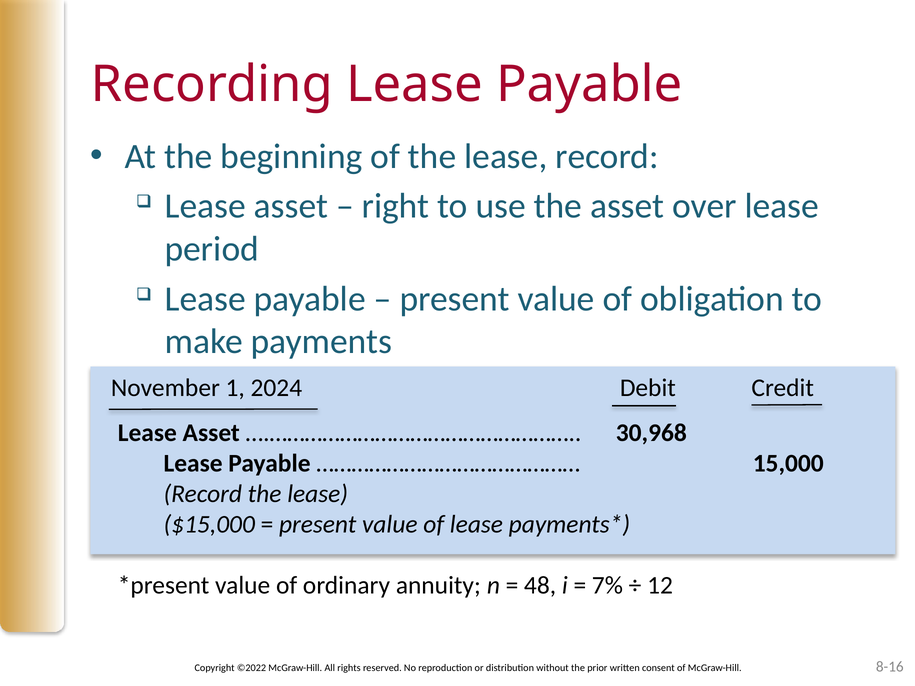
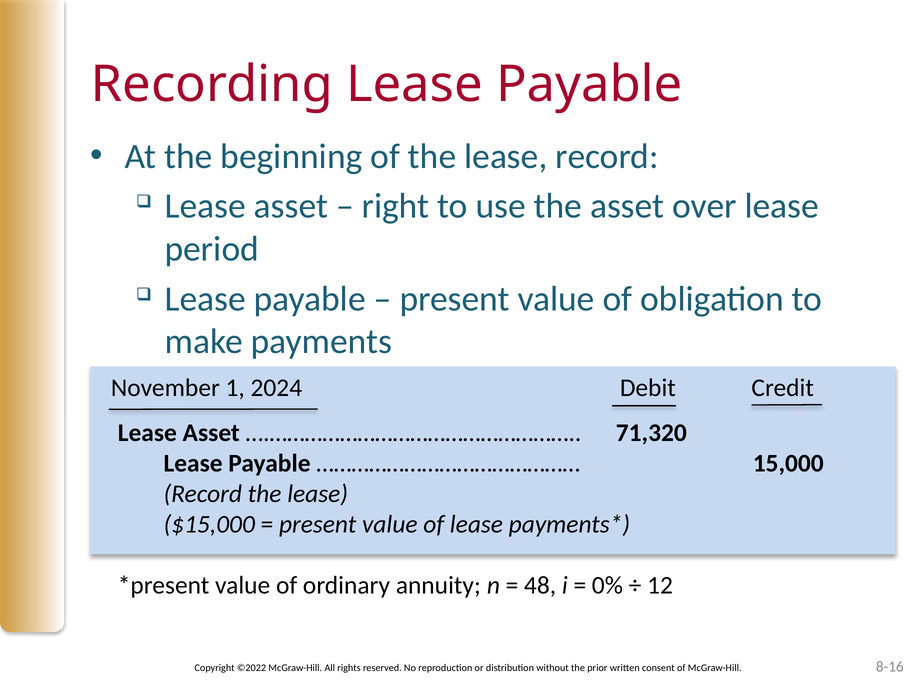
30,968: 30,968 -> 71,320 (651, 433)
7%: 7% -> 0% (607, 585)
